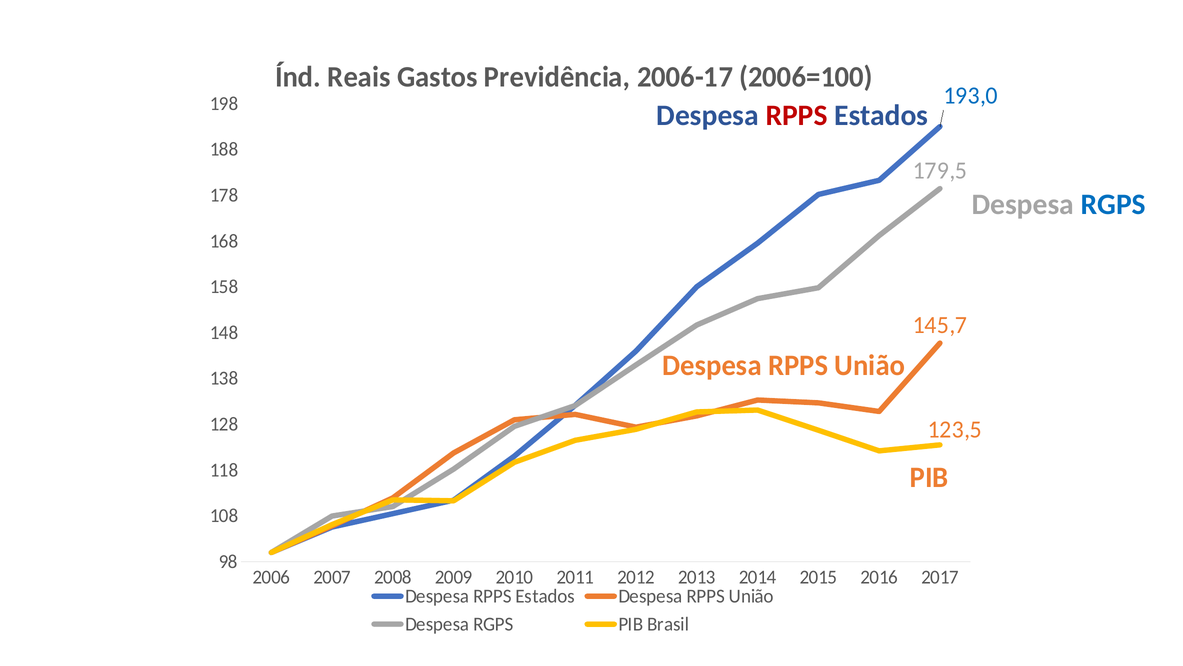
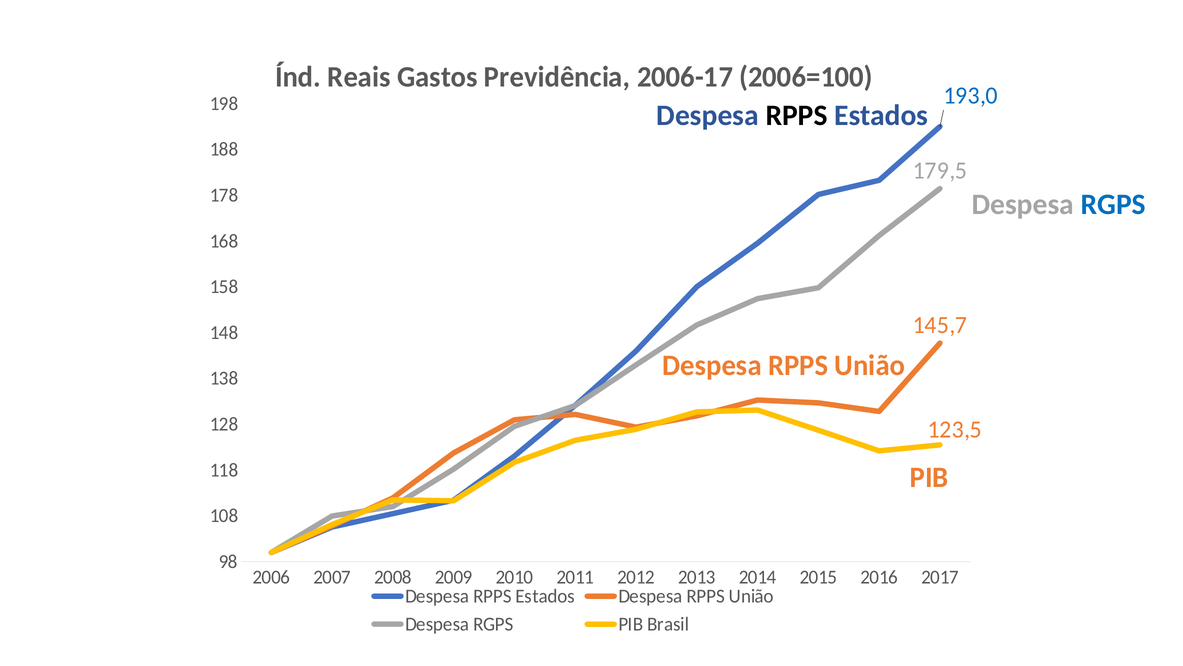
RPPS colour: red -> black (797, 115)
